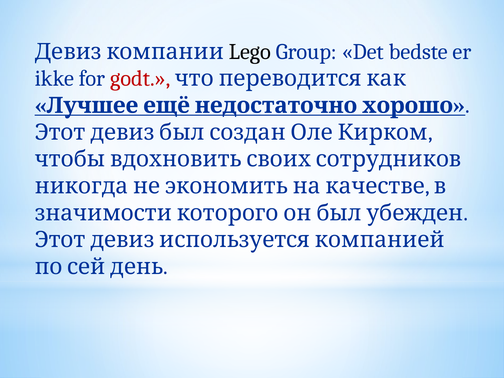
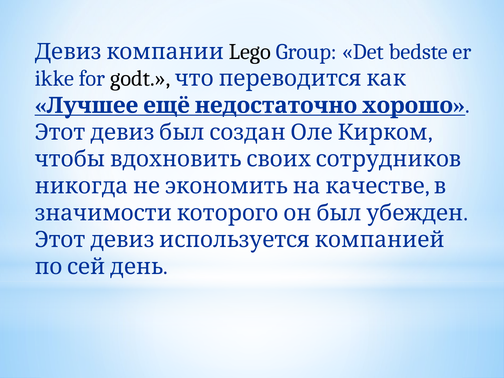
godt colour: red -> black (140, 79)
